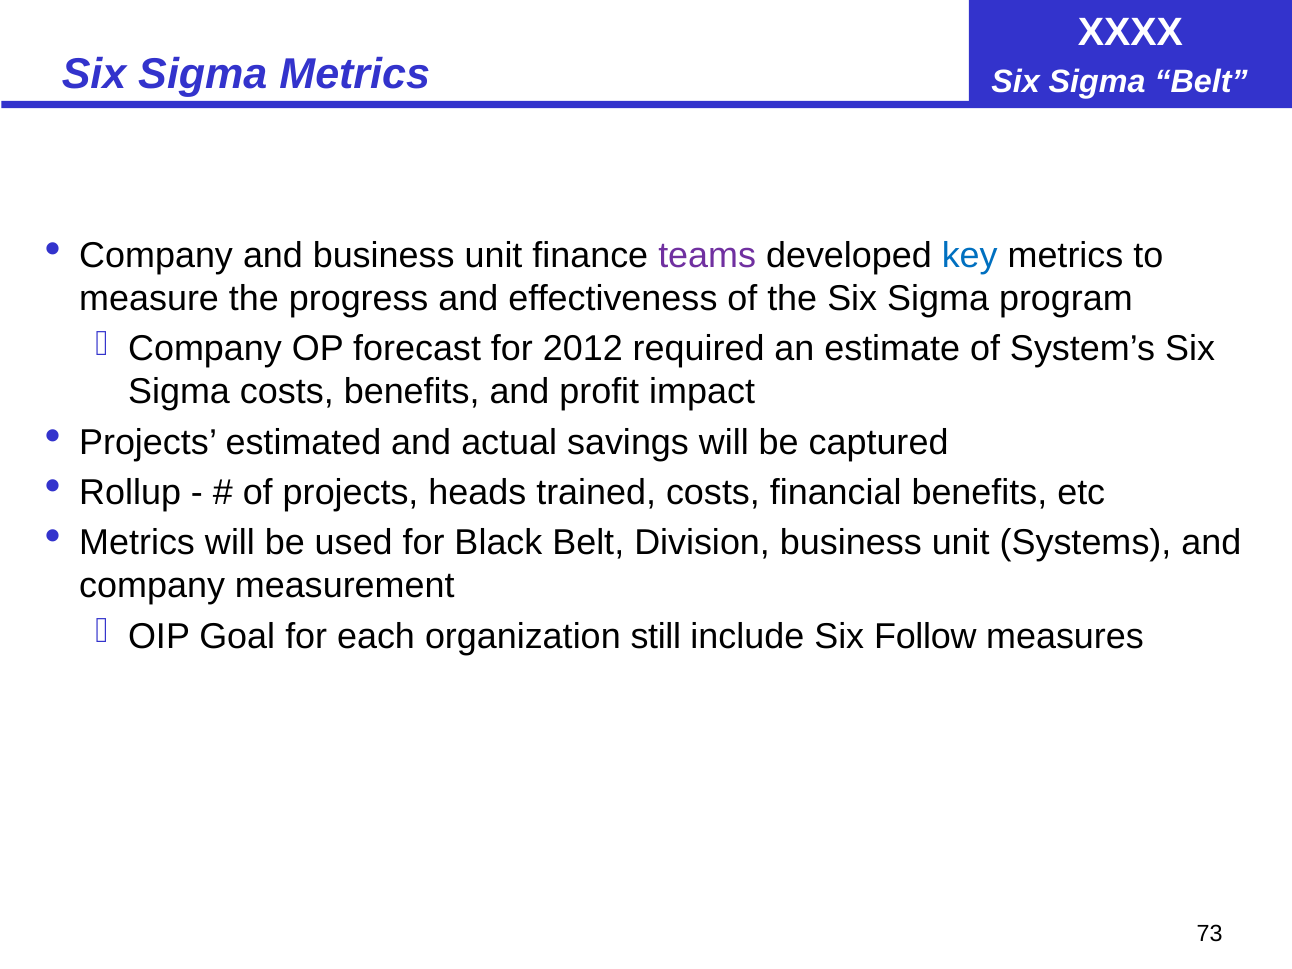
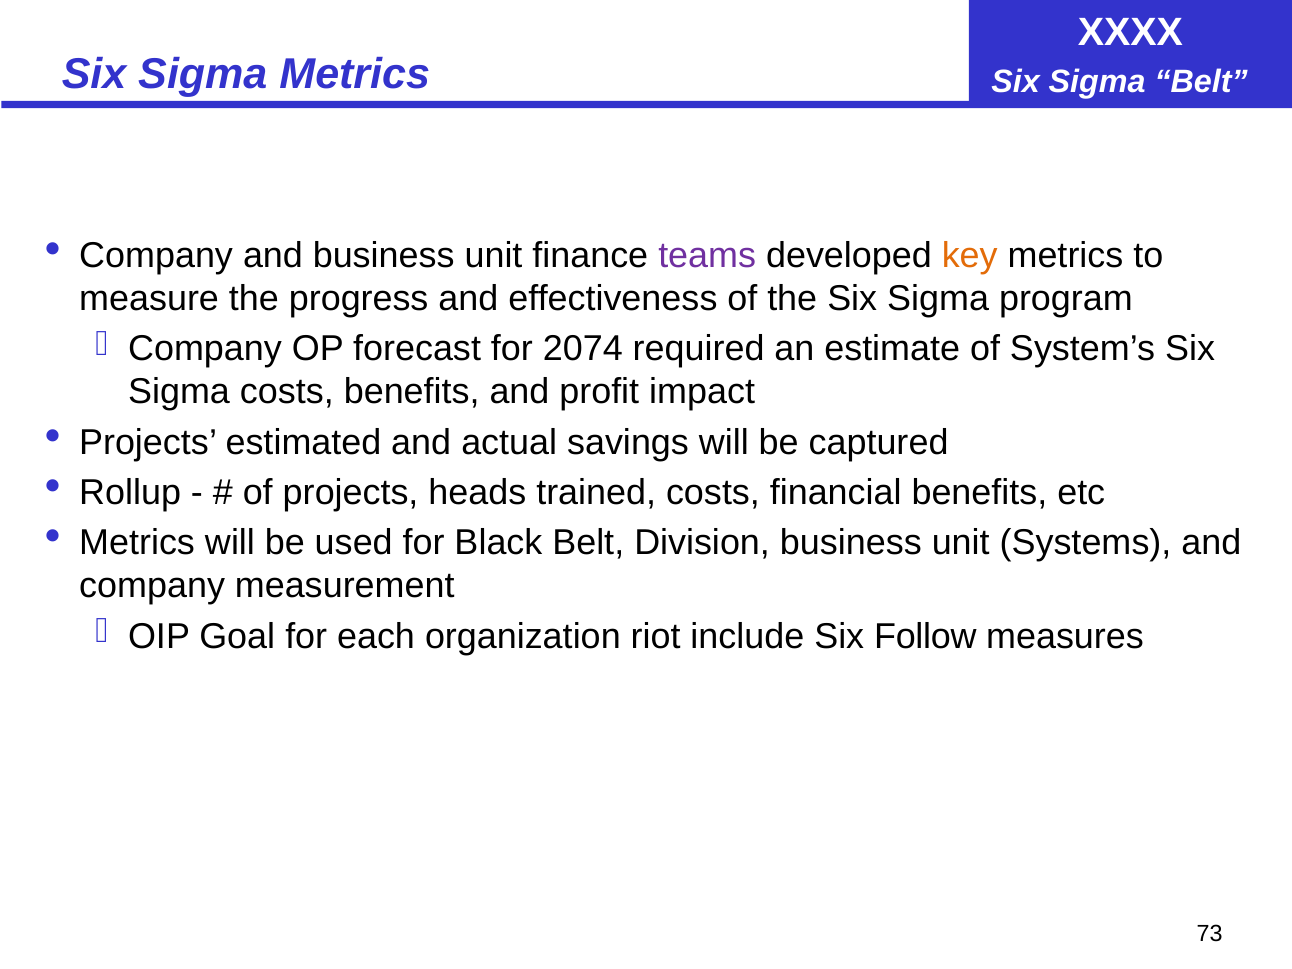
key colour: blue -> orange (970, 256)
2012: 2012 -> 2074 (583, 349)
still: still -> riot (656, 636)
